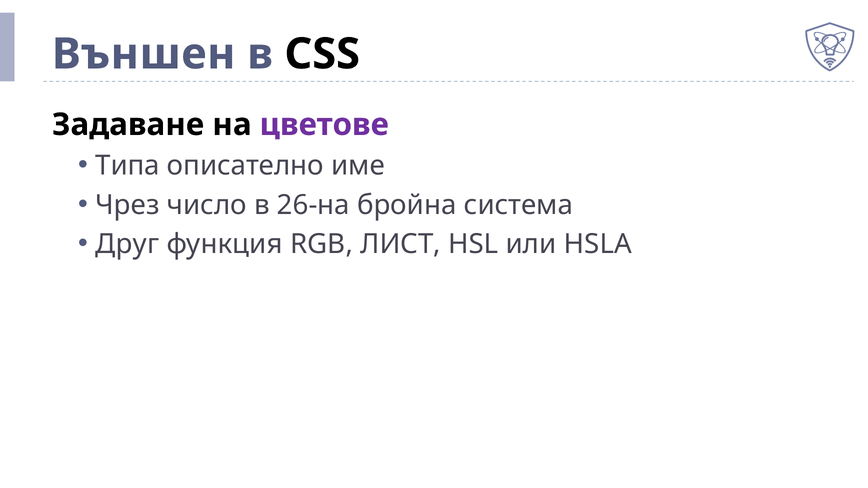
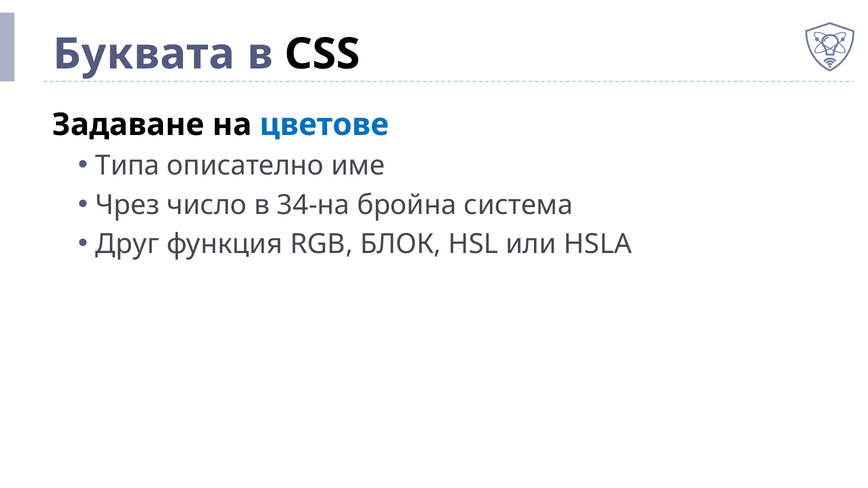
Външен: Външен -> Буквата (144, 54)
цветове colour: purple -> blue (324, 125)
26-на: 26-на -> 34-на (313, 205)
ЛИСТ: ЛИСТ -> БЛОК (401, 244)
